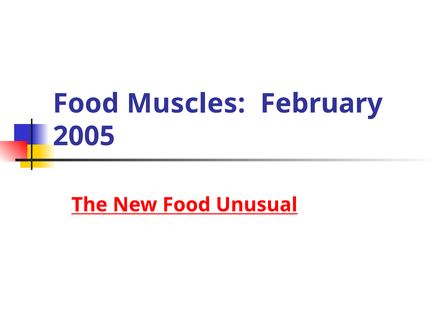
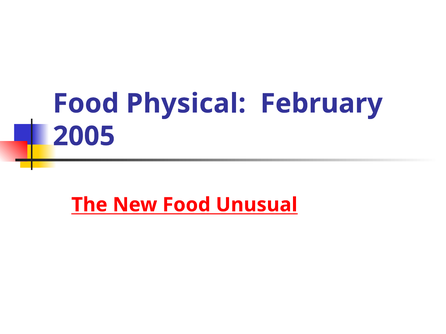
Muscles: Muscles -> Physical (186, 104)
